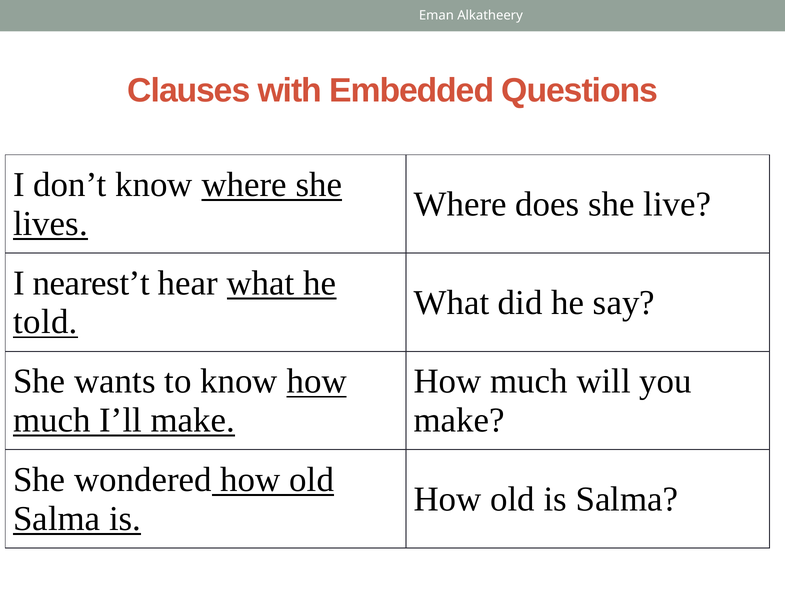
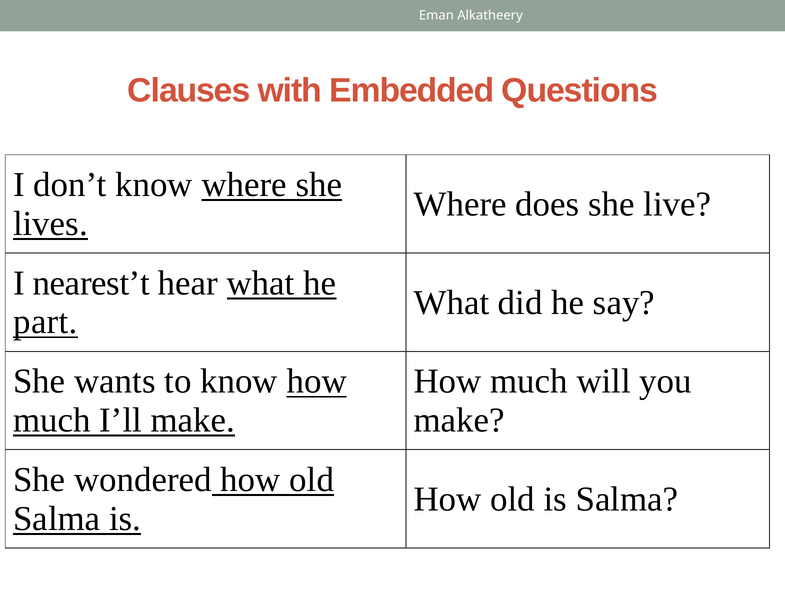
told: told -> part (45, 322)
